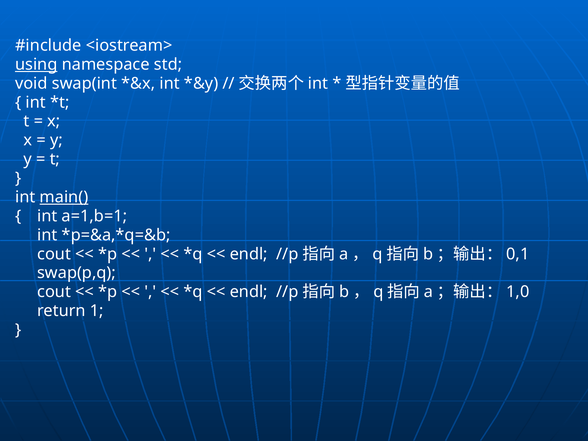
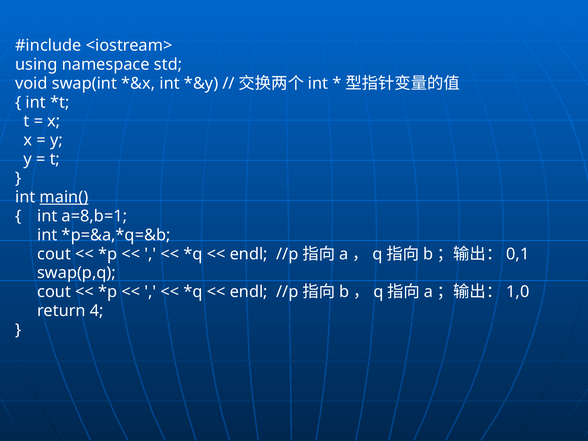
using underline: present -> none (36, 64)
a=1,b=1: a=1,b=1 -> a=8,b=1 (94, 216)
1: 1 -> 4 (97, 311)
